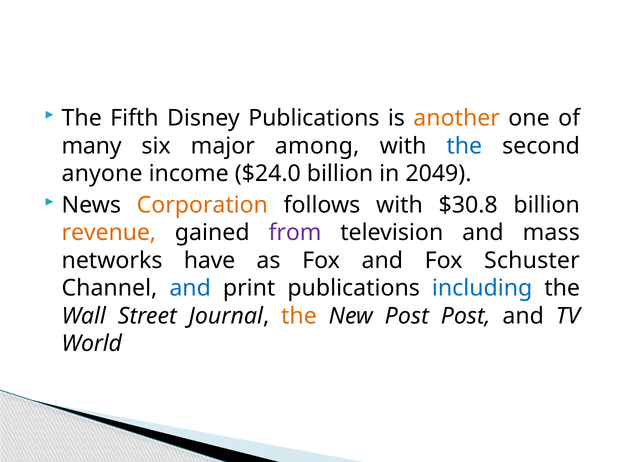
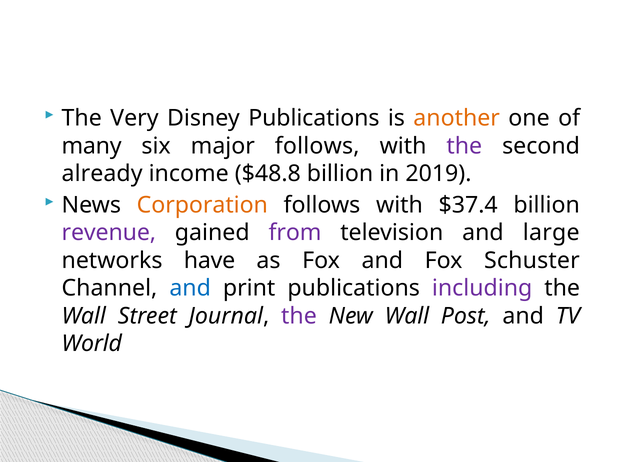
Fifth: Fifth -> Very (134, 119)
major among: among -> follows (317, 146)
the colour: blue -> purple (464, 146)
anyone: anyone -> already (102, 174)
$24.0: $24.0 -> $48.8 (268, 174)
2049: 2049 -> 2019 (438, 174)
$30.8: $30.8 -> $37.4 (468, 205)
revenue colour: orange -> purple (109, 233)
mass: mass -> large (551, 233)
including colour: blue -> purple (482, 289)
the colour: orange -> purple (299, 316)
New Post: Post -> Wall (407, 316)
